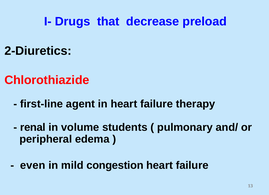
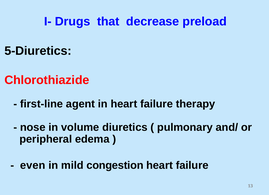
2-Diuretics: 2-Diuretics -> 5-Diuretics (38, 51)
renal: renal -> nose (33, 128)
students: students -> diuretics (125, 128)
